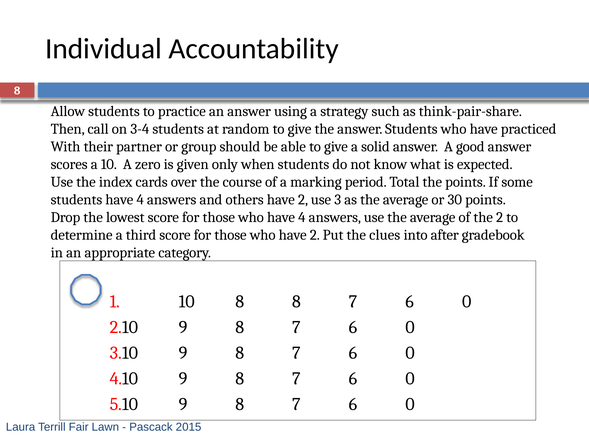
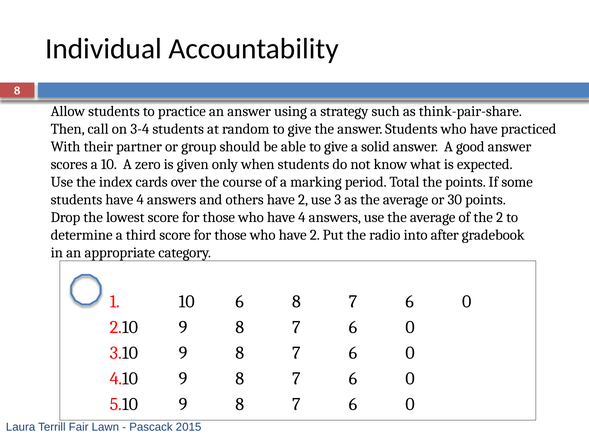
clues: clues -> radio (385, 235)
10 8: 8 -> 6 (240, 301)
